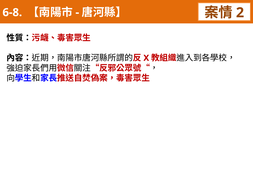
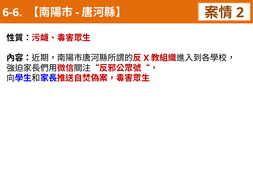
6-8: 6-8 -> 6-6 (12, 13)
